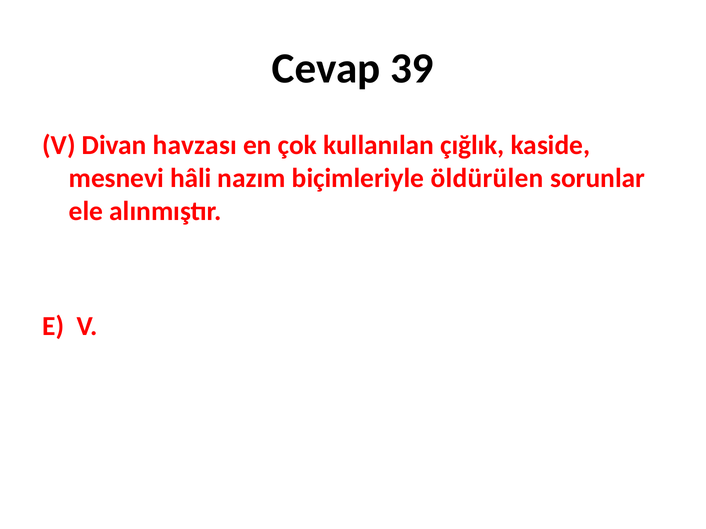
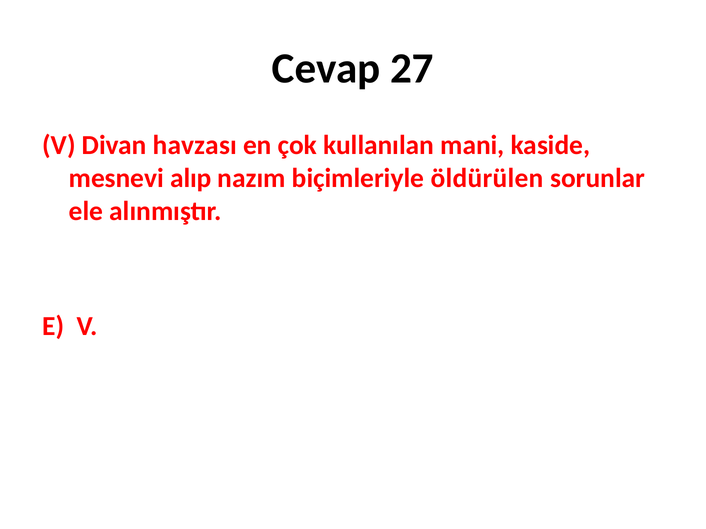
39: 39 -> 27 (412, 68)
çığlık: çığlık -> mani (472, 145)
hâli: hâli -> alıp (191, 178)
